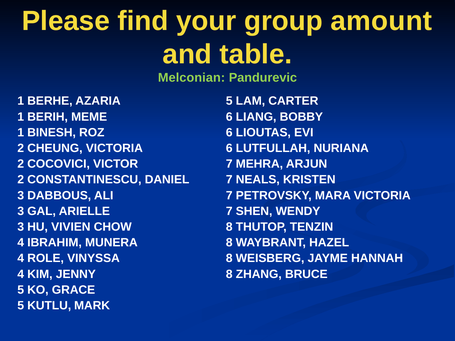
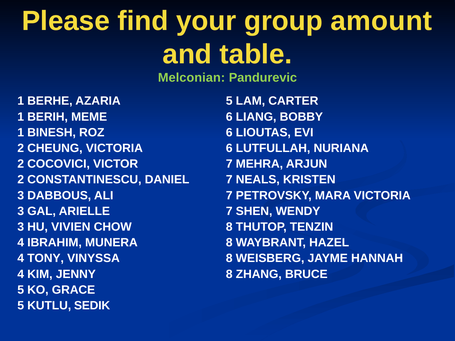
ROLE: ROLE -> TONY (46, 259)
MARK: MARK -> SEDIK (92, 306)
